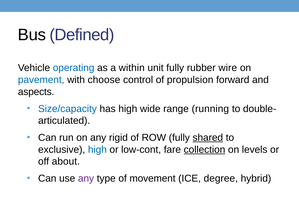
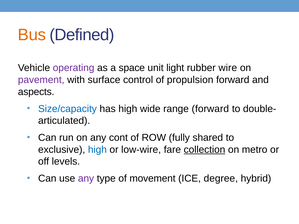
Bus colour: black -> orange (32, 35)
operating colour: blue -> purple (74, 68)
within: within -> space (132, 68)
unit fully: fully -> light (175, 68)
pavement colour: blue -> purple (41, 80)
choose: choose -> surface (104, 80)
range running: running -> forward (210, 109)
rigid: rigid -> cont (118, 138)
shared underline: present -> none (208, 138)
low-cont: low-cont -> low-wire (141, 150)
levels: levels -> metro (255, 150)
about: about -> levels (66, 162)
